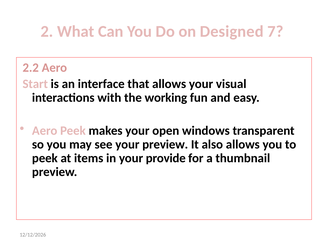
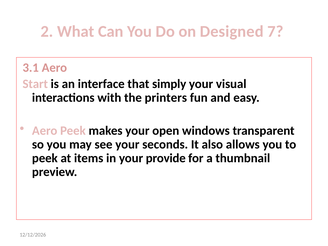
2.2: 2.2 -> 3.1 (31, 68)
that allows: allows -> simply (169, 84)
working: working -> printers (166, 98)
your preview: preview -> seconds (165, 144)
